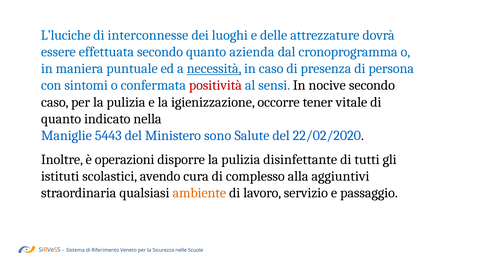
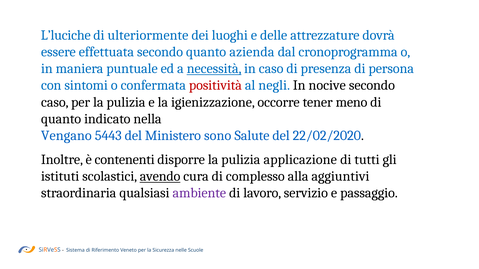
interconnesse: interconnesse -> ulteriormente (148, 35)
sensi: sensi -> negli (274, 86)
vitale: vitale -> meno (352, 102)
Maniglie: Maniglie -> Vengano (66, 136)
operazioni: operazioni -> contenenti (125, 160)
disinfettante: disinfettante -> applicazione (300, 160)
avendo underline: none -> present (160, 177)
ambiente colour: orange -> purple (199, 193)
